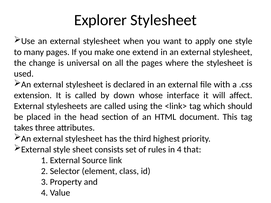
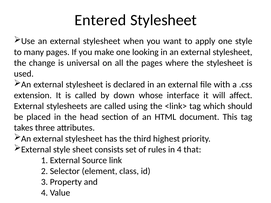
Explorer: Explorer -> Entered (100, 20)
extend: extend -> looking (145, 52)
